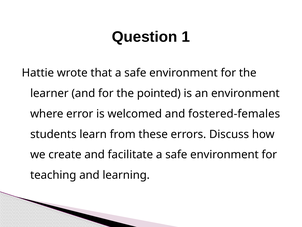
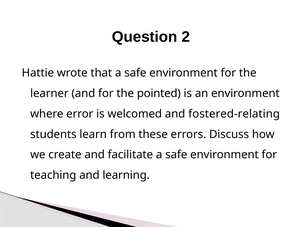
1: 1 -> 2 (186, 37)
fostered-females: fostered-females -> fostered-relating (234, 114)
